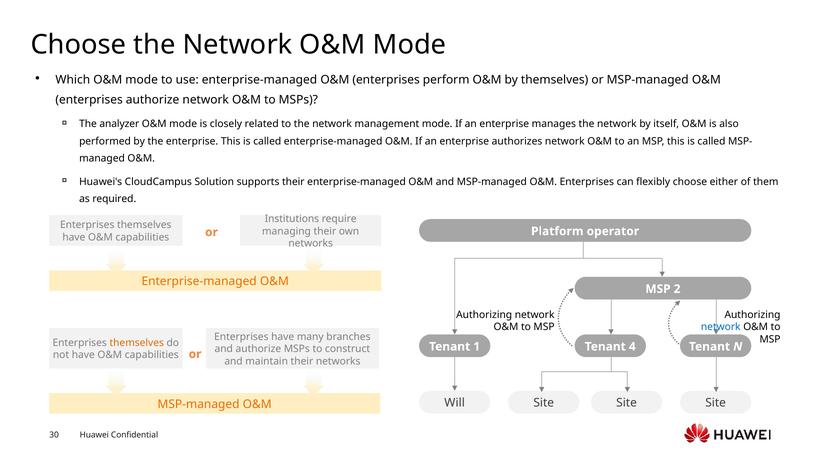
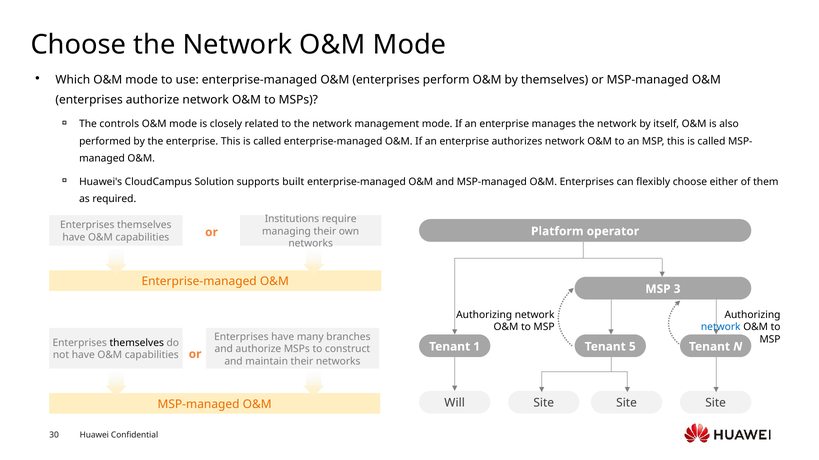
analyzer: analyzer -> controls (119, 124)
supports their: their -> built (293, 182)
2: 2 -> 3 (677, 289)
themselves colour: orange -> black (137, 343)
4: 4 -> 5 (632, 347)
